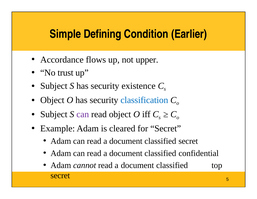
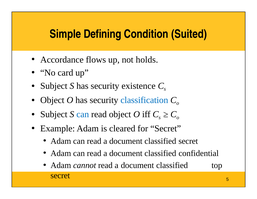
Earlier: Earlier -> Suited (189, 34)
upper: upper -> holds (147, 60)
trust: trust -> card (65, 73)
can colour: purple -> blue (83, 114)
